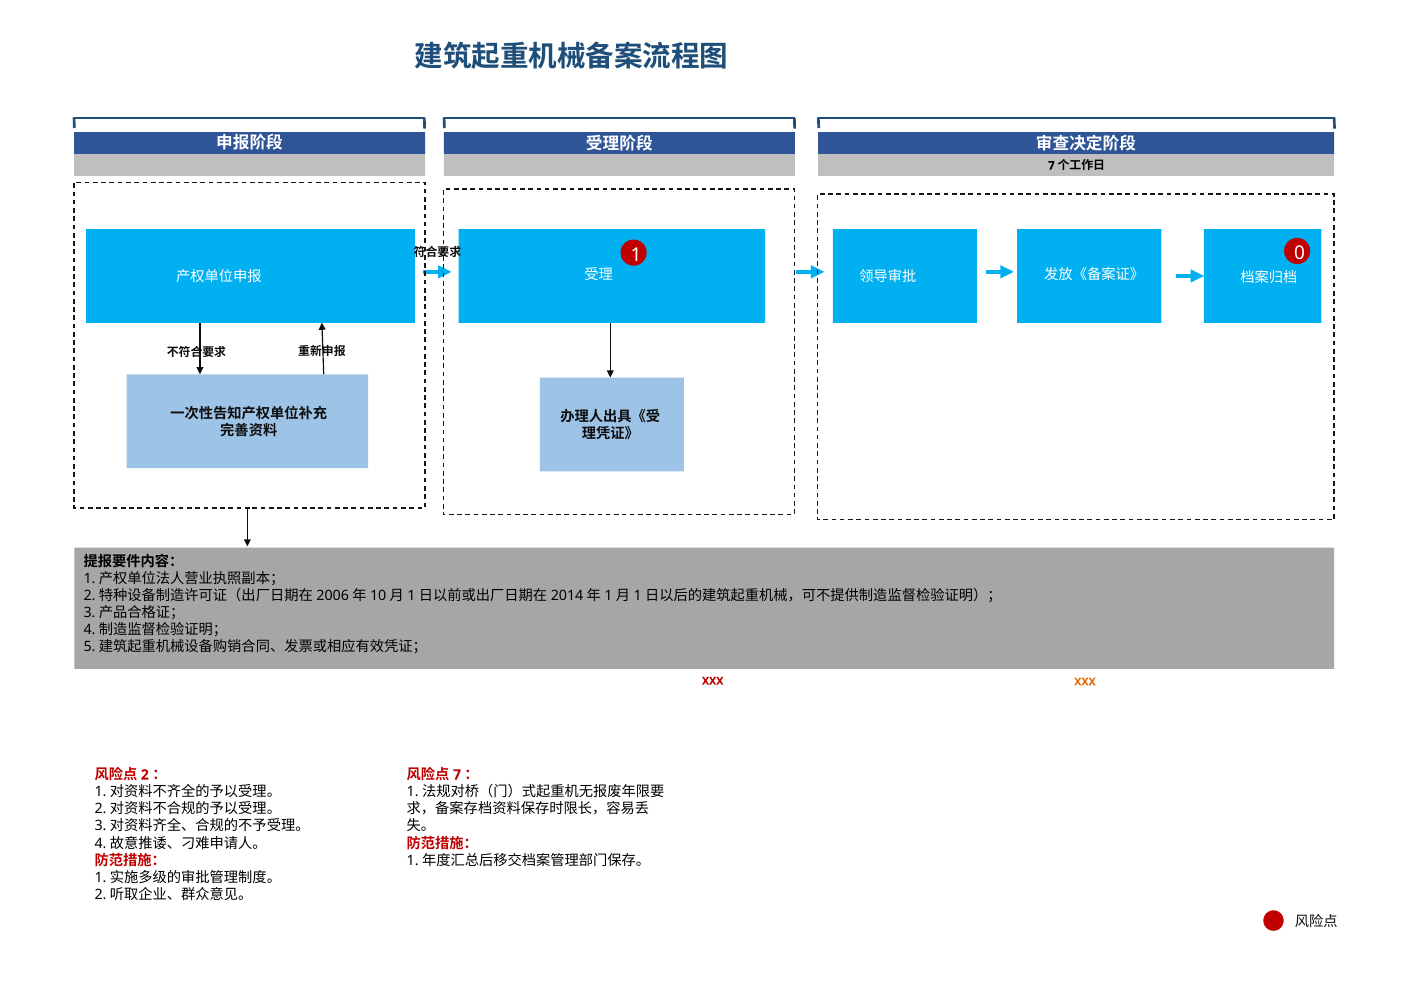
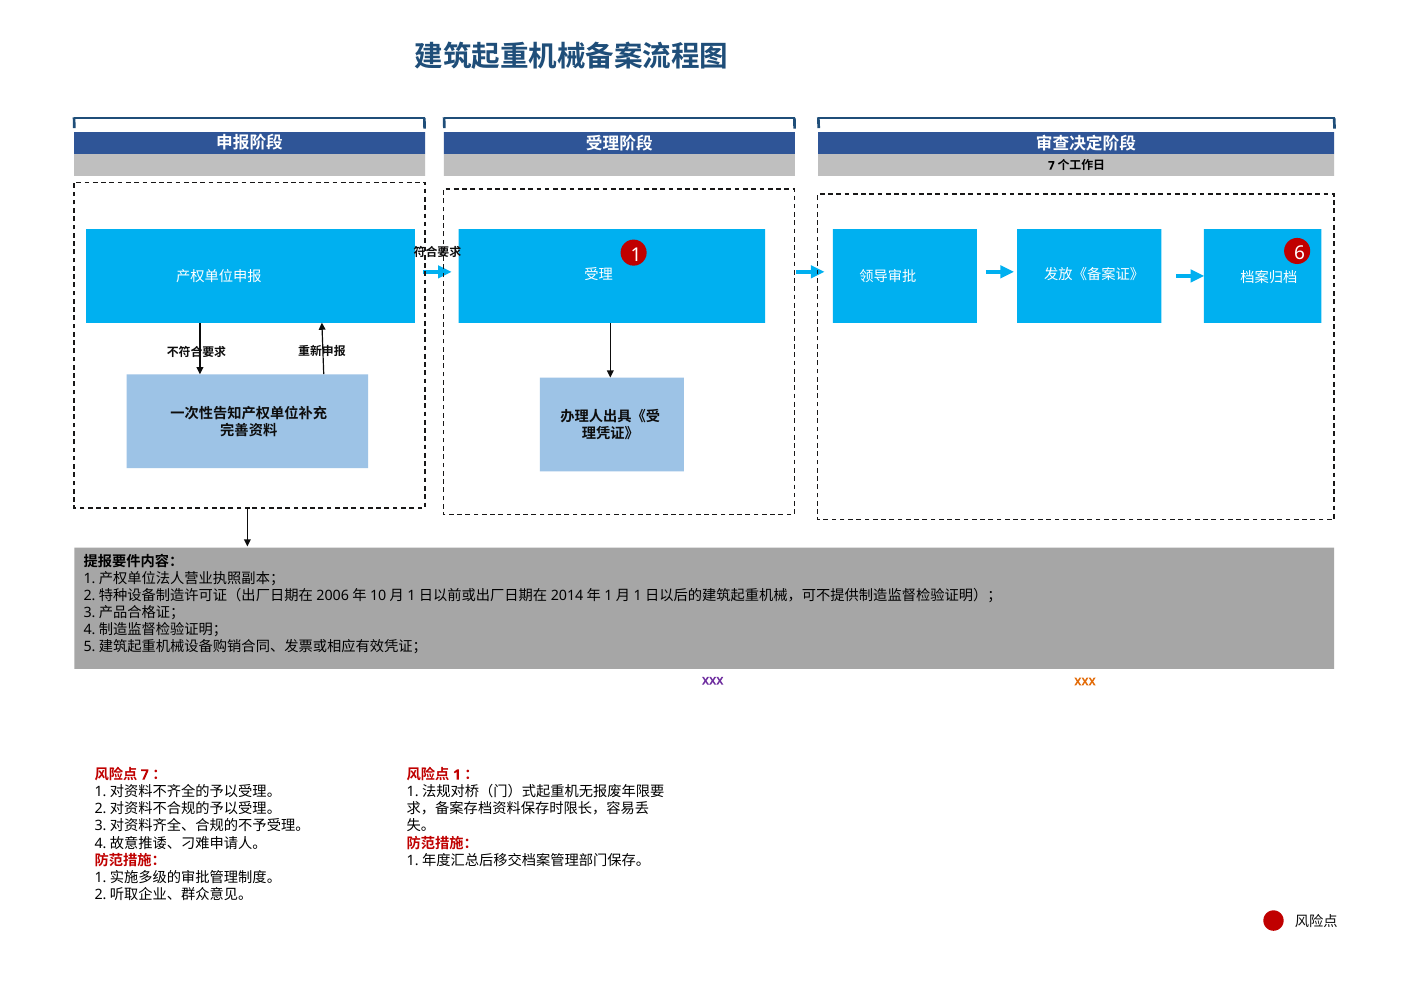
0: 0 -> 6 (1300, 253)
XXX colour: red -> purple (713, 681)
2: 2 -> 7 (145, 775)
7: 7 -> 1 (457, 775)
